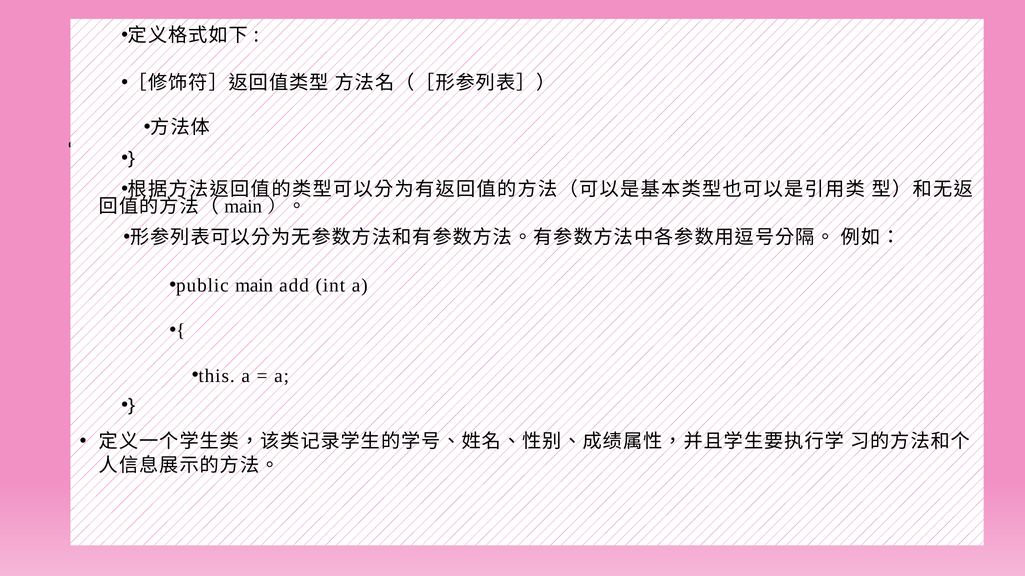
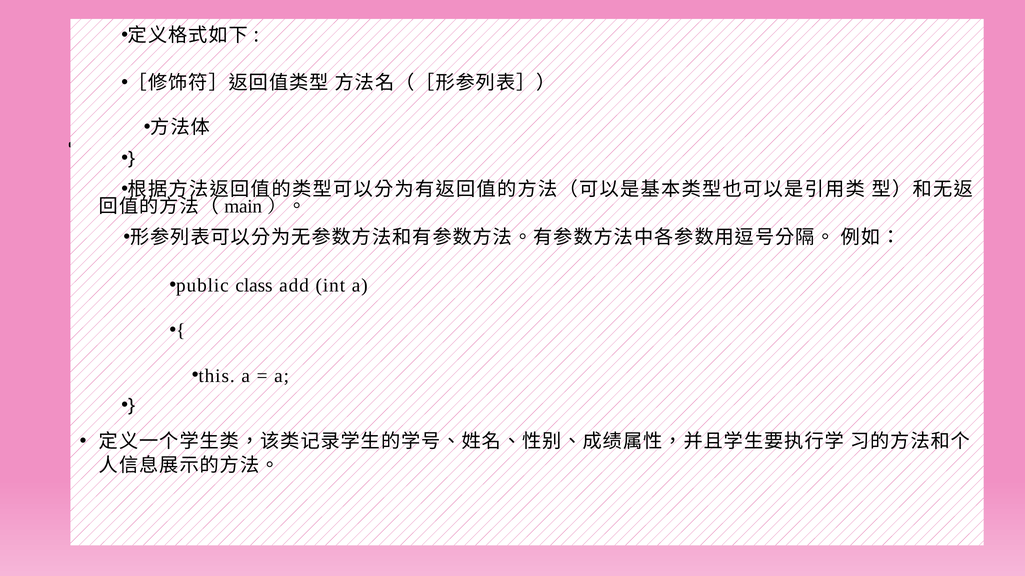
public main: main -> class (254, 286)
